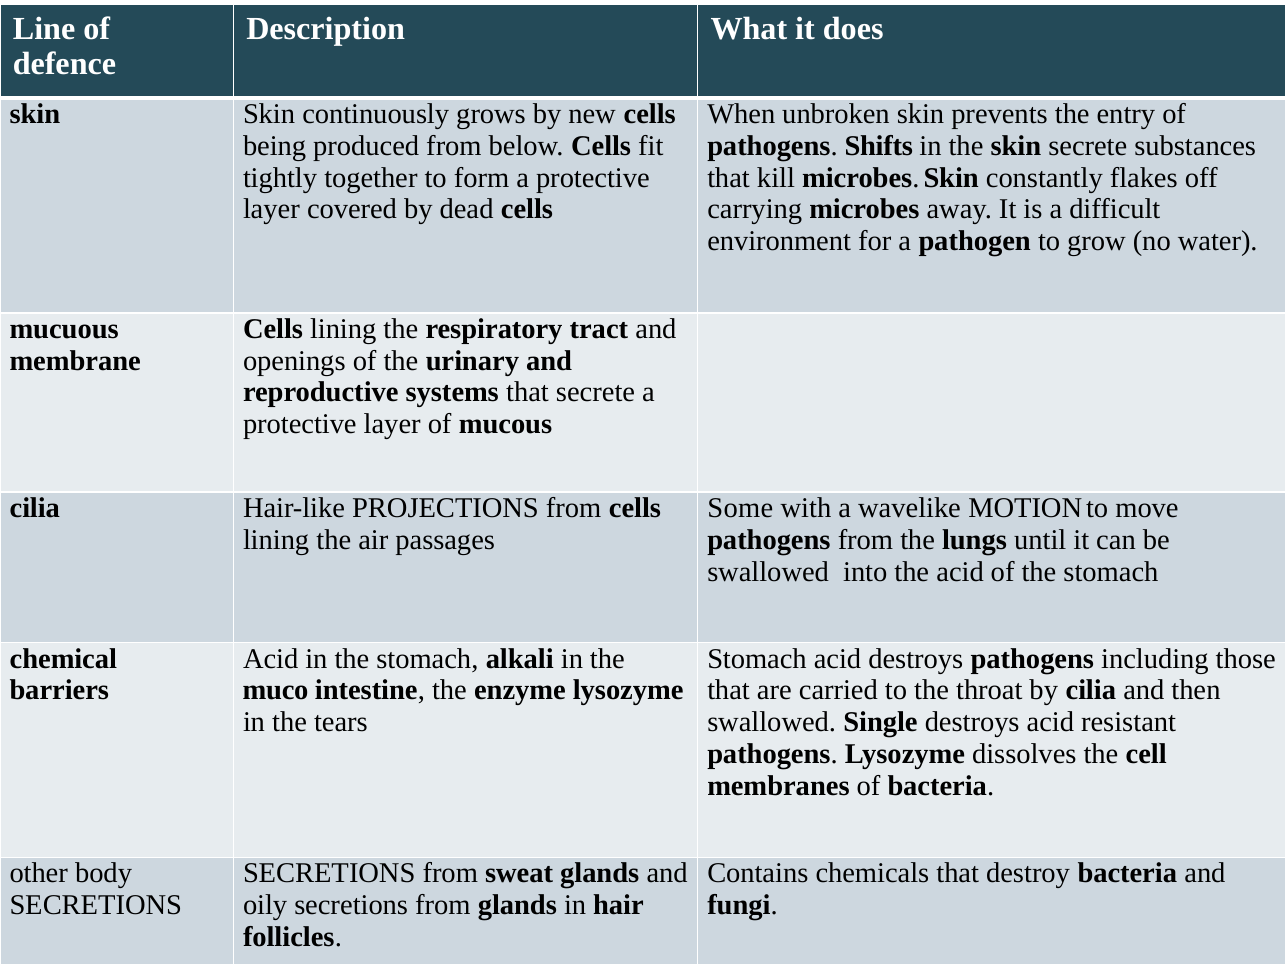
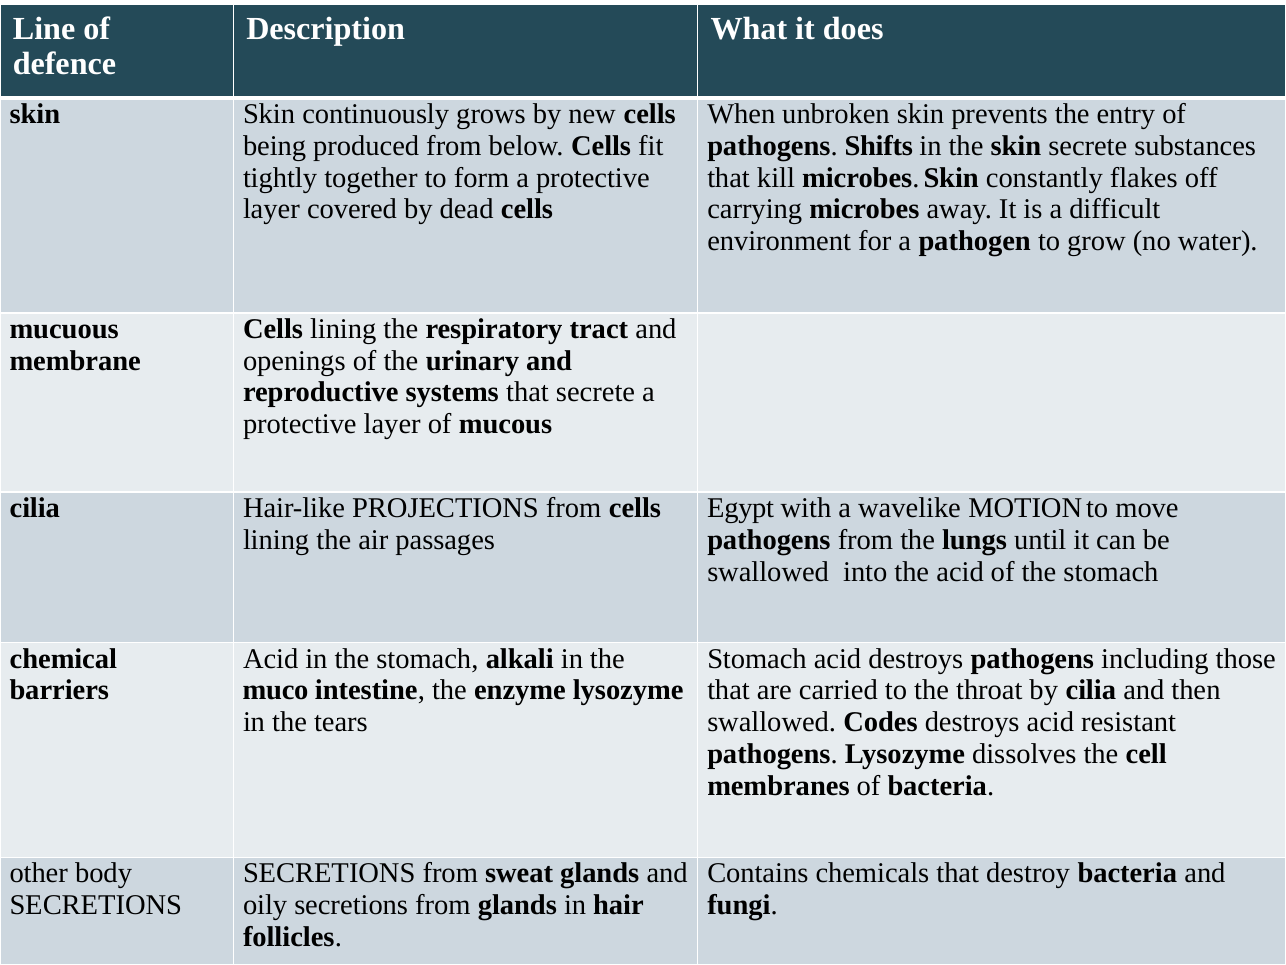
Some: Some -> Egypt (741, 508)
Single: Single -> Codes (881, 722)
